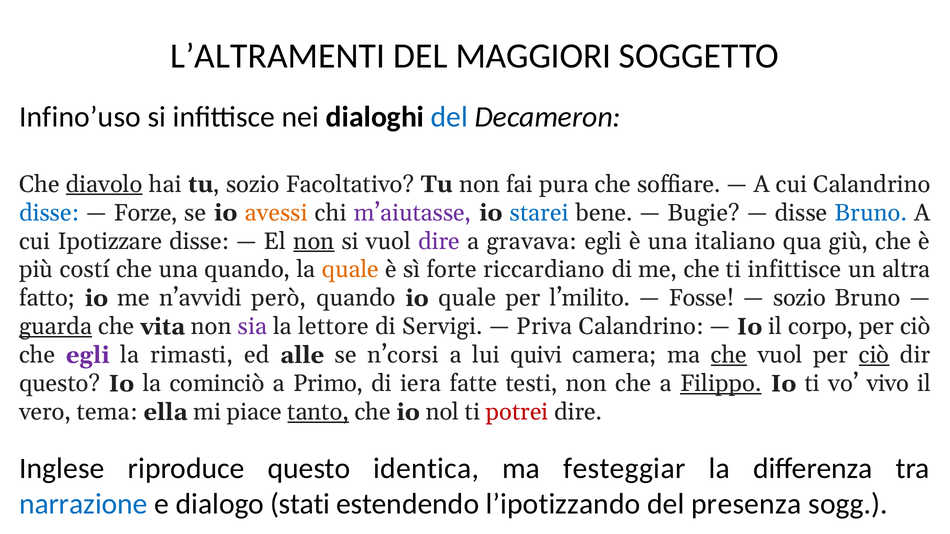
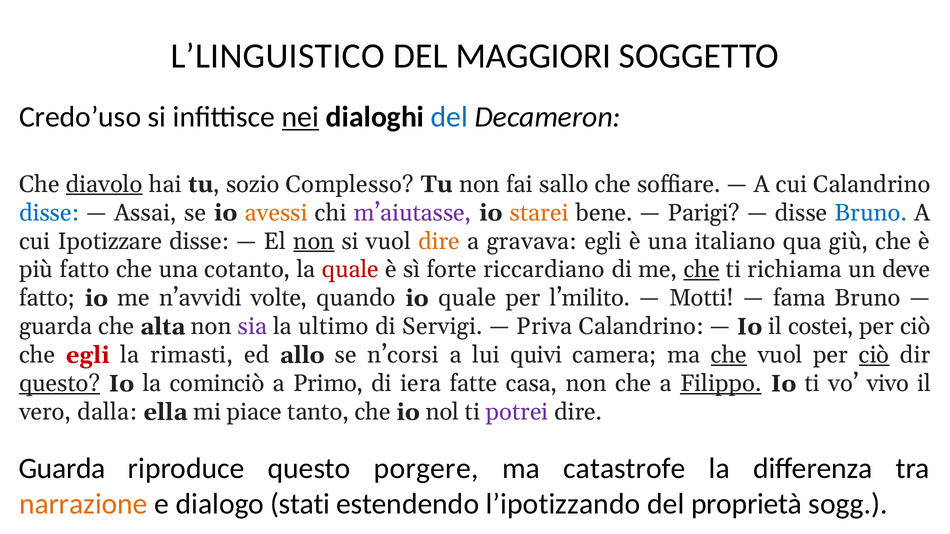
L’ALTRAMENTI: L’ALTRAMENTI -> L’LINGUISTICO (278, 56)
Infino’uso: Infino’uso -> Credo’uso (80, 117)
nei underline: none -> present (300, 117)
Facoltativo: Facoltativo -> Complesso (350, 184)
pura: pura -> sallo (564, 184)
Forze: Forze -> Assai (146, 213)
starei colour: blue -> orange (539, 213)
Bugie: Bugie -> Parigi (704, 213)
dire colour: purple -> orange (439, 241)
più costí: costí -> fatto (85, 270)
una quando: quando -> cotanto (247, 270)
quale colour: orange -> red (350, 270)
che underline: none -> present (702, 270)
ti infittisce: infittisce -> richiama (795, 270)
altra: altra -> deve (906, 270)
però: però -> volte (279, 298)
Fosse: Fosse -> Motti (702, 298)
sozio: sozio -> fama (799, 298)
guarda underline: present -> none (56, 327)
vita: vita -> alta (163, 327)
lettore: lettore -> ultimo (333, 327)
corpo: corpo -> costei (821, 327)
egli colour: purple -> red (88, 355)
alle: alle -> allo (302, 355)
questo underline: none -> present (60, 384)
testi: testi -> casa (532, 384)
tema: tema -> dalla (107, 412)
tanto underline: present -> none (318, 412)
potrei colour: red -> purple (517, 412)
Inglese: Inglese -> Guarda (62, 469)
identica: identica -> porgere (426, 469)
festeggiar: festeggiar -> catastrofe (625, 469)
narrazione colour: blue -> orange (83, 504)
presenza: presenza -> proprietà (747, 504)
